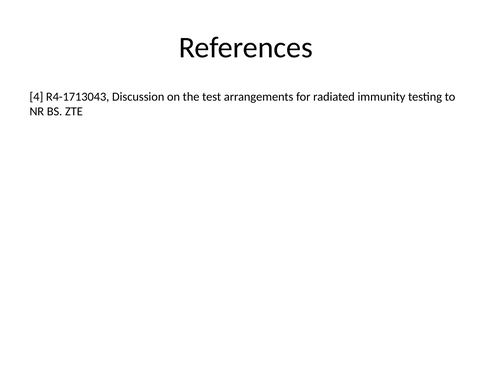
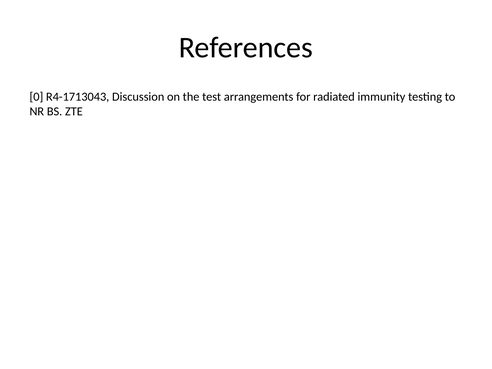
4: 4 -> 0 (36, 97)
